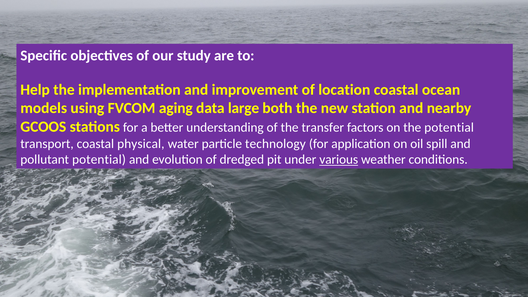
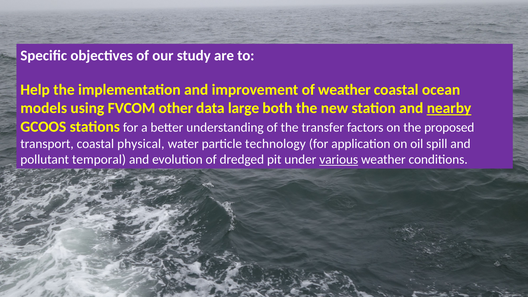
of location: location -> weather (344, 90)
aging: aging -> other (176, 108)
nearby underline: none -> present (449, 108)
the potential: potential -> proposed (449, 127)
pollutant potential: potential -> temporal (99, 160)
